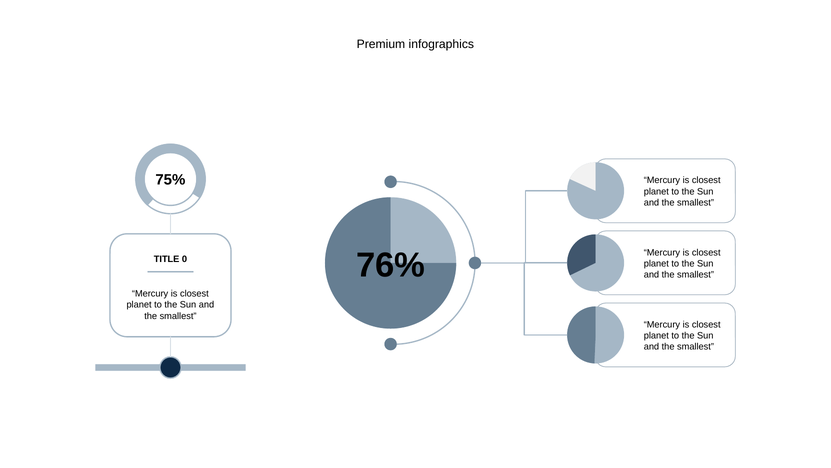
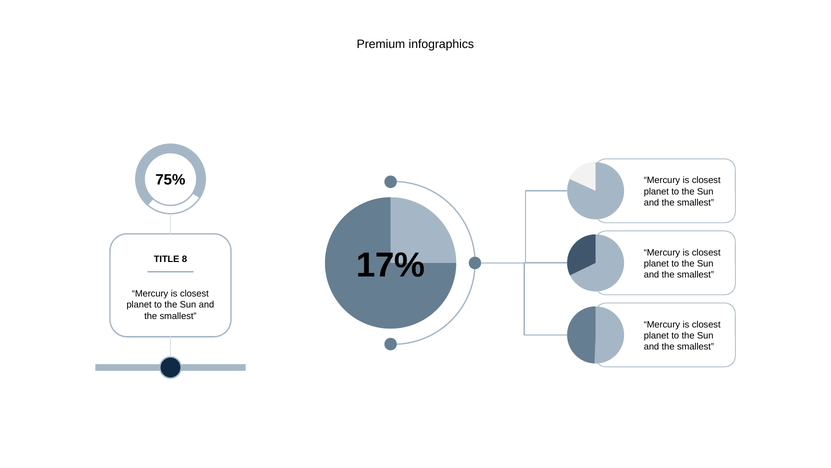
76%: 76% -> 17% (391, 265)
0: 0 -> 8 (184, 259)
